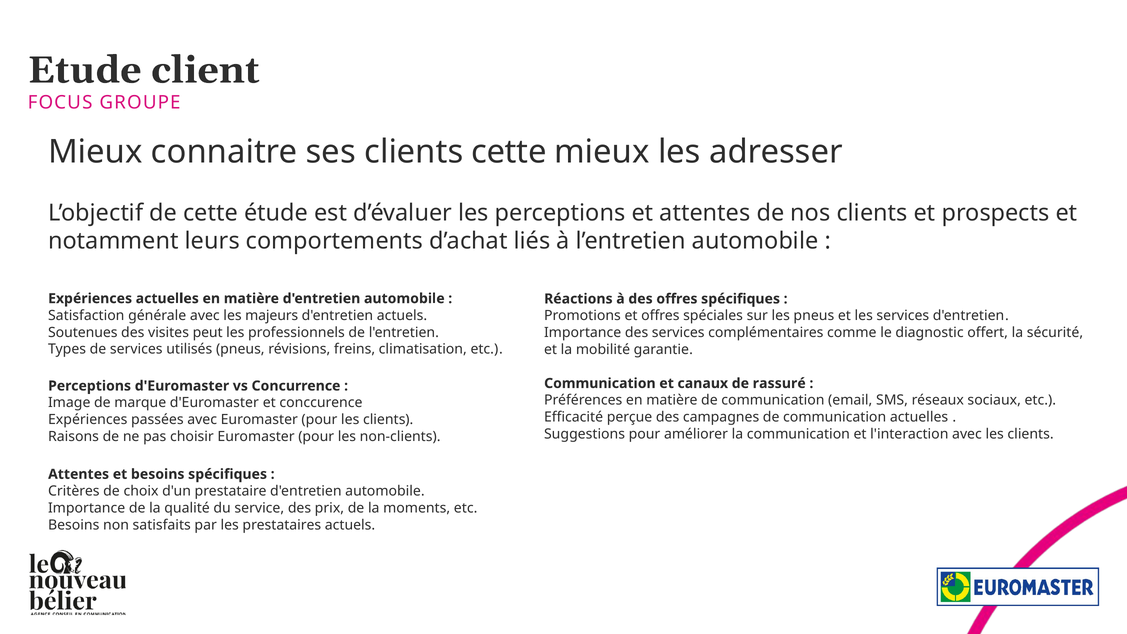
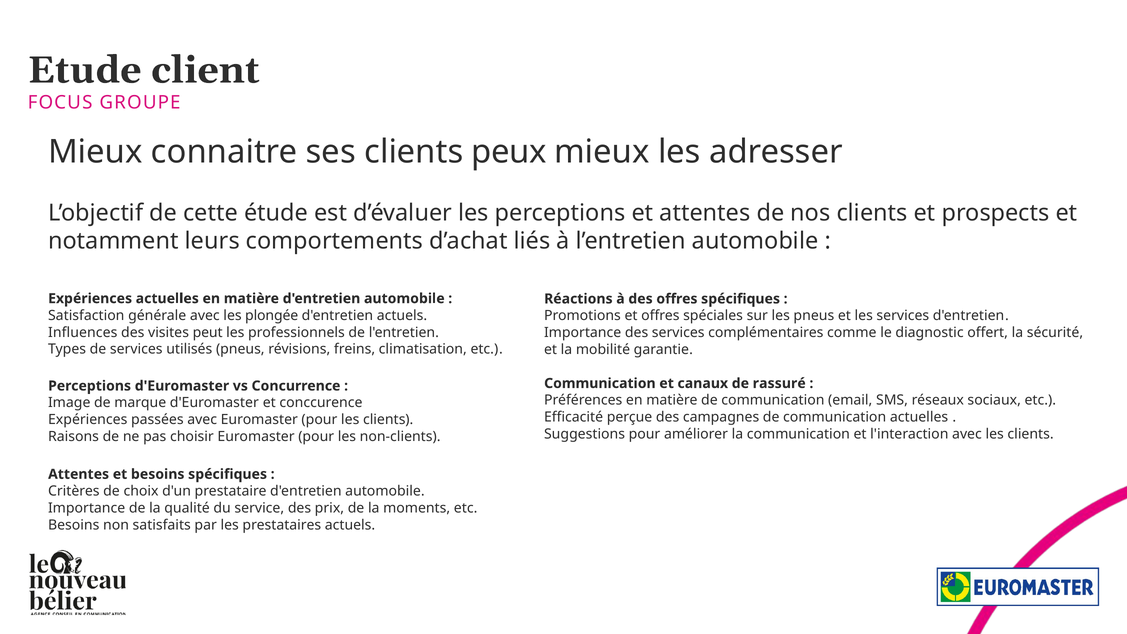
clients cette: cette -> peux (509, 152)
majeurs: majeurs -> plongée (272, 315)
Soutenues: Soutenues -> Influences (83, 332)
